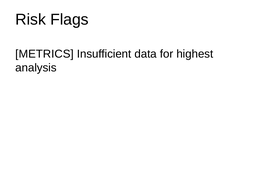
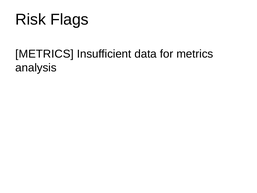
for highest: highest -> metrics (195, 54)
